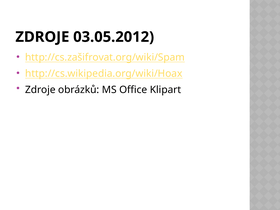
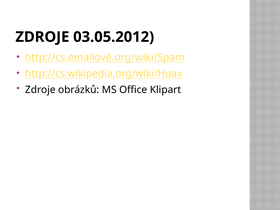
http://cs.zašifrovat.org/wiki/Spam: http://cs.zašifrovat.org/wiki/Spam -> http://cs.emailové.org/wiki/Spam (105, 57)
